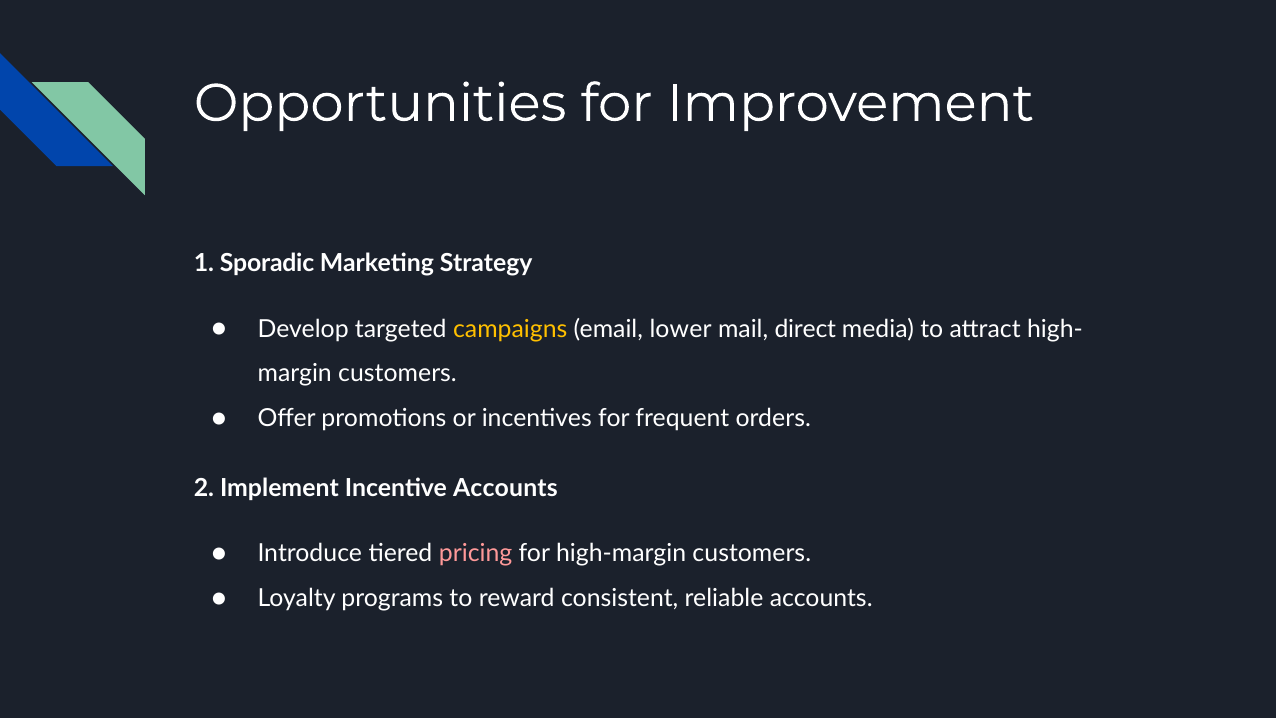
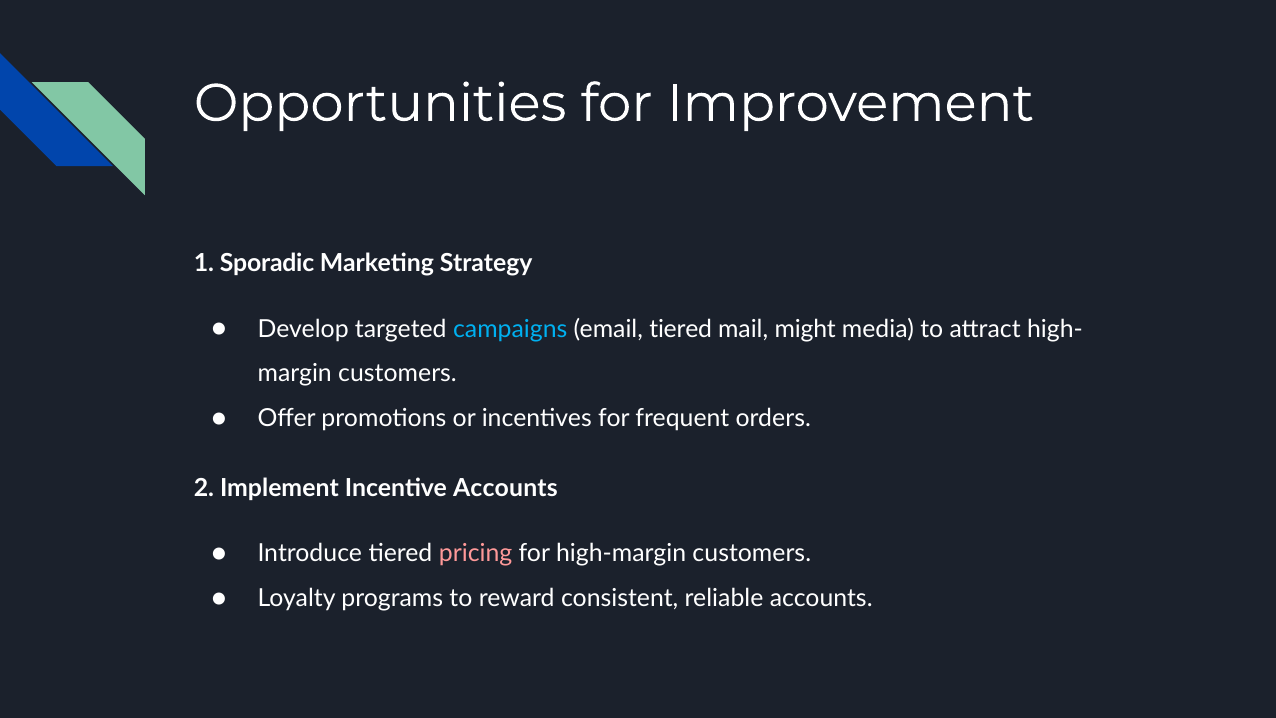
campaigns colour: yellow -> light blue (510, 329)
email lower: lower -> tiered (681, 329)
direct: direct -> might (805, 329)
